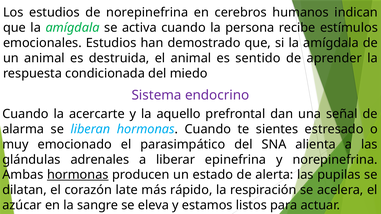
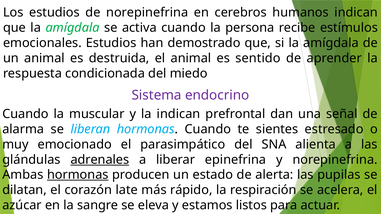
acercarte: acercarte -> muscular (97, 114)
la aquello: aquello -> indican (178, 114)
adrenales underline: none -> present (100, 160)
